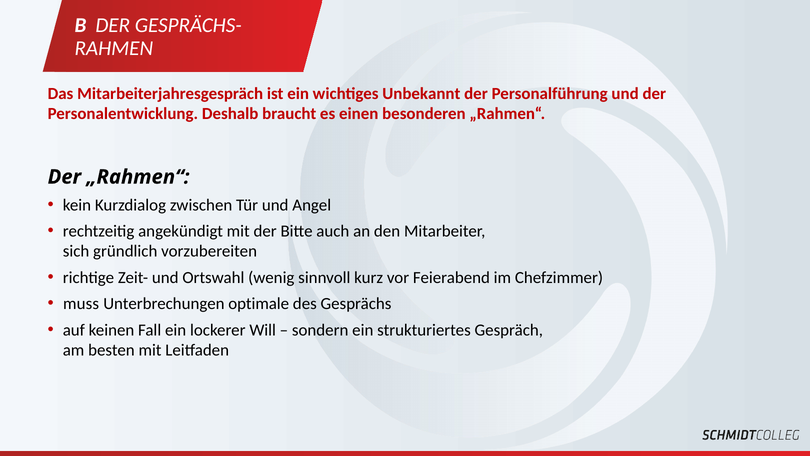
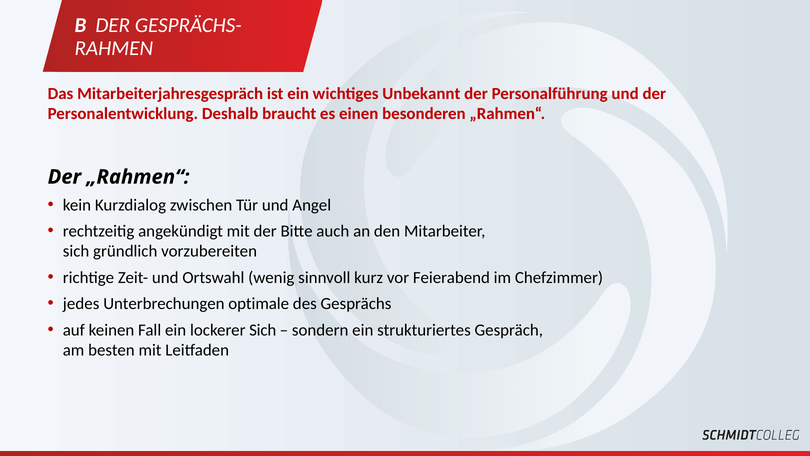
muss: muss -> jedes (81, 304)
lockerer Will: Will -> Sich (263, 330)
